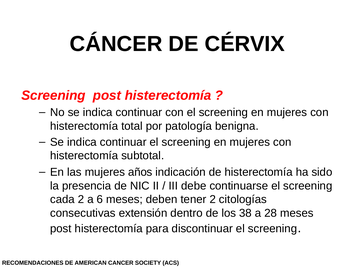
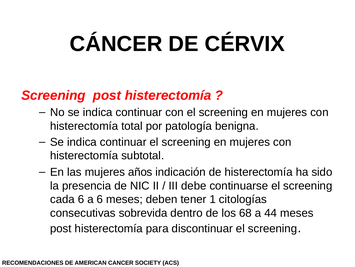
cada 2: 2 -> 6 (81, 199)
tener 2: 2 -> 1 (213, 199)
extensión: extensión -> sobrevida (143, 212)
38: 38 -> 68 (245, 212)
28: 28 -> 44 (271, 212)
